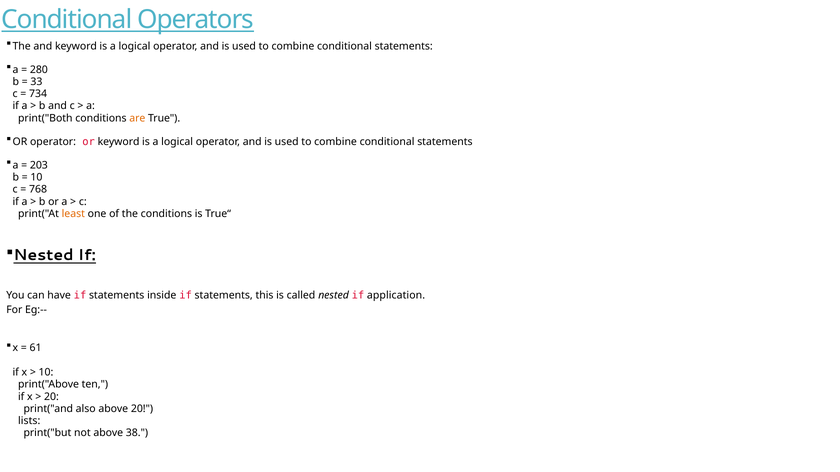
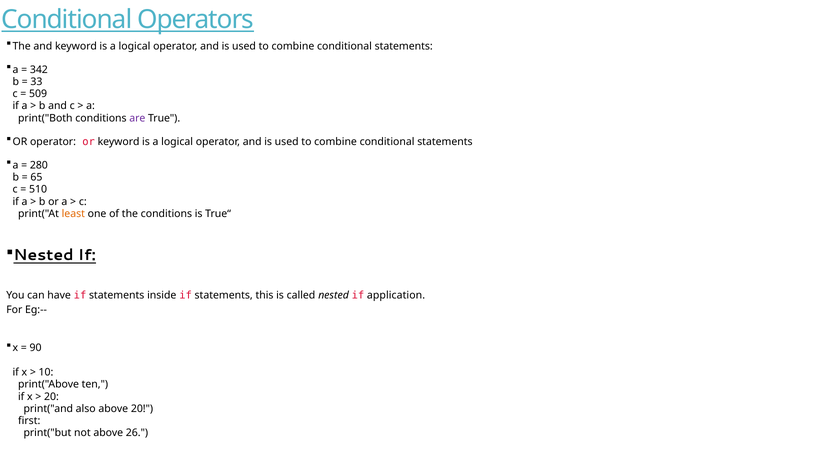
280: 280 -> 342 (39, 70)
734: 734 -> 509 (38, 94)
are colour: orange -> purple (137, 118)
203: 203 -> 280 (39, 165)
10: 10 -> 65 (36, 177)
768: 768 -> 510 (38, 190)
61: 61 -> 90 (36, 348)
lists: lists -> first (29, 421)
38: 38 -> 26 (137, 433)
